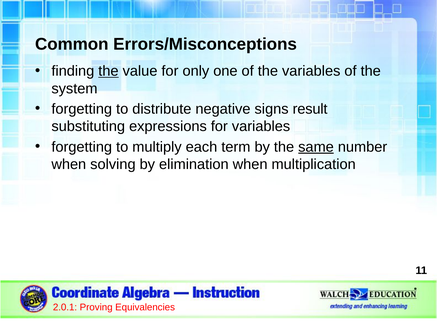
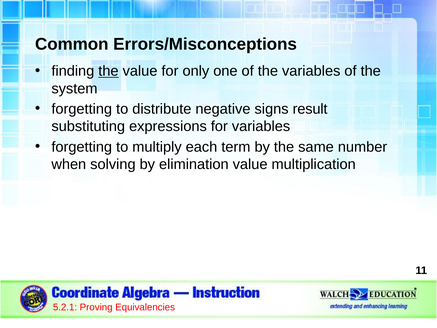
same underline: present -> none (316, 147)
elimination when: when -> value (250, 164)
2.0.1: 2.0.1 -> 5.2.1 (65, 307)
